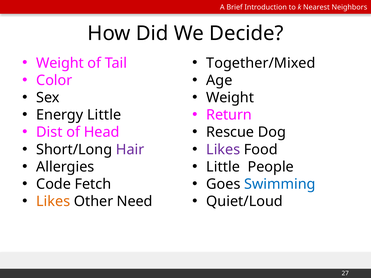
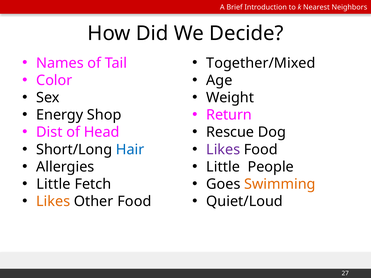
Weight: Weight -> Names (60, 63)
Energy Little: Little -> Shop (104, 115)
Hair colour: purple -> blue (130, 150)
Code: Code -> Little (53, 184)
Swimming colour: blue -> orange (280, 184)
Other Need: Need -> Food (134, 202)
